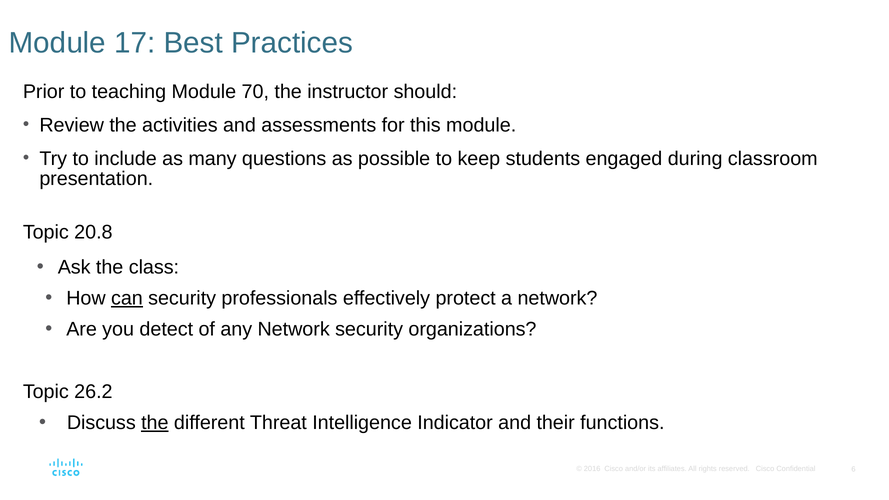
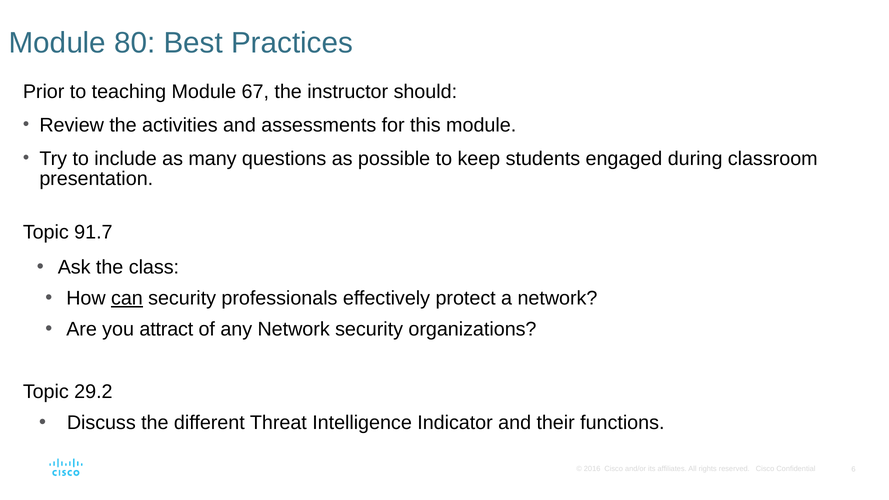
17: 17 -> 80 (135, 43)
70: 70 -> 67 (255, 92)
20.8: 20.8 -> 91.7 (93, 232)
detect: detect -> attract (166, 329)
26.2: 26.2 -> 29.2 (93, 392)
the underline: present -> none (155, 423)
